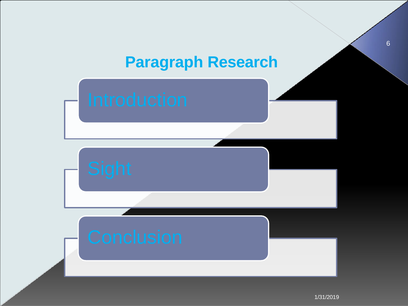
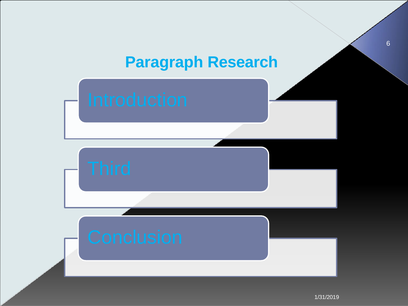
Sight: Sight -> Third (109, 169)
